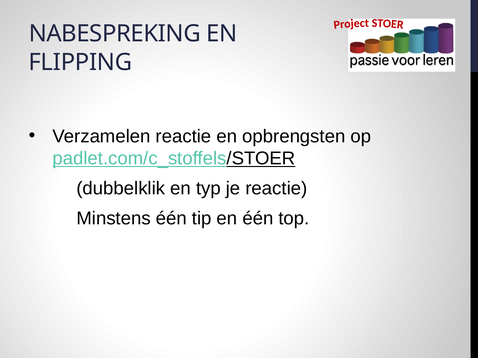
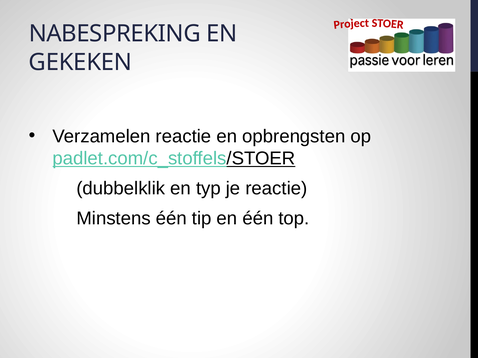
FLIPPING: FLIPPING -> GEKEKEN (80, 62)
